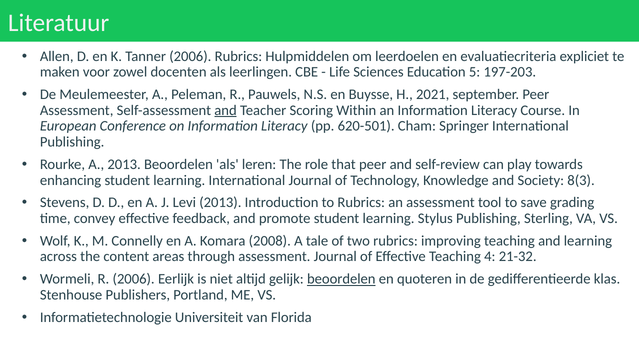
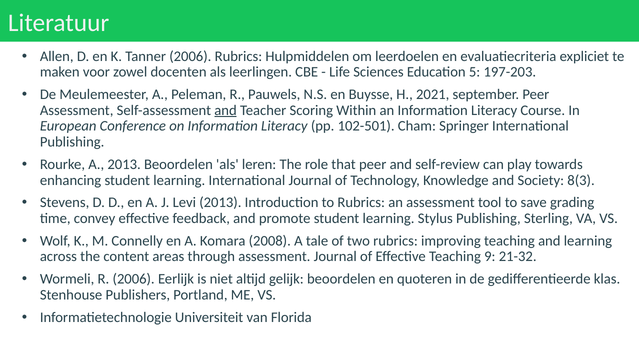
620-501: 620-501 -> 102-501 (366, 126)
4: 4 -> 9 (490, 257)
beoordelen underline: present -> none (341, 279)
